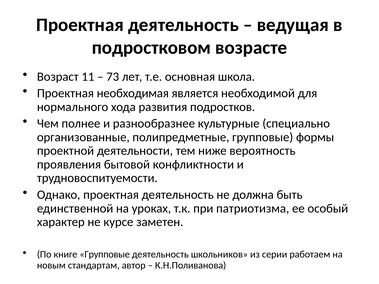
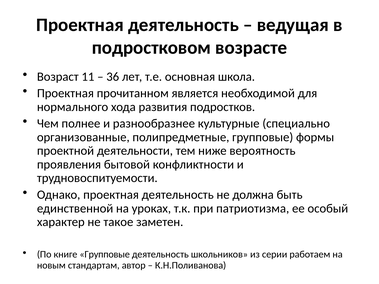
73: 73 -> 36 (113, 77)
необходимая: необходимая -> прочитанном (133, 93)
курсе: курсе -> такое (118, 222)
